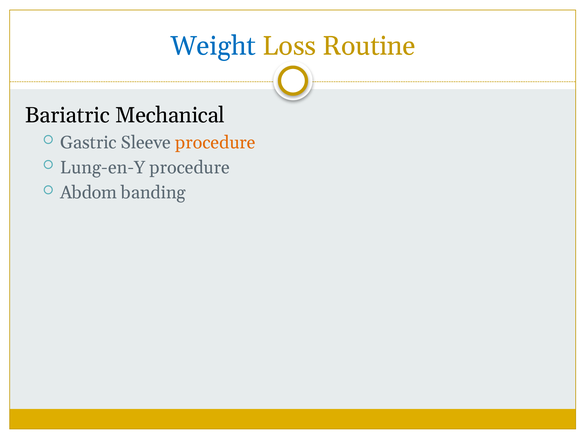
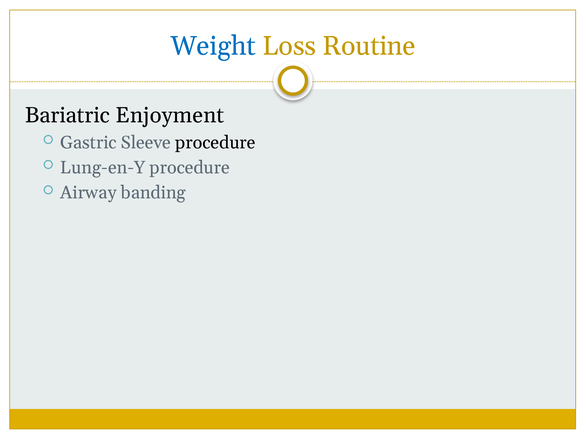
Mechanical: Mechanical -> Enjoyment (170, 115)
procedure colour: orange -> black (215, 143)
Abdom: Abdom -> Airway (88, 193)
